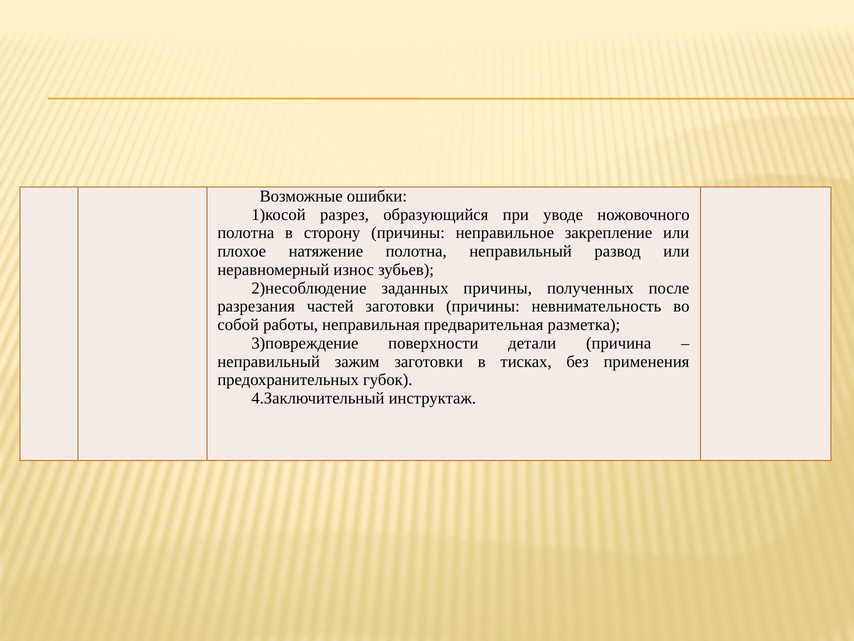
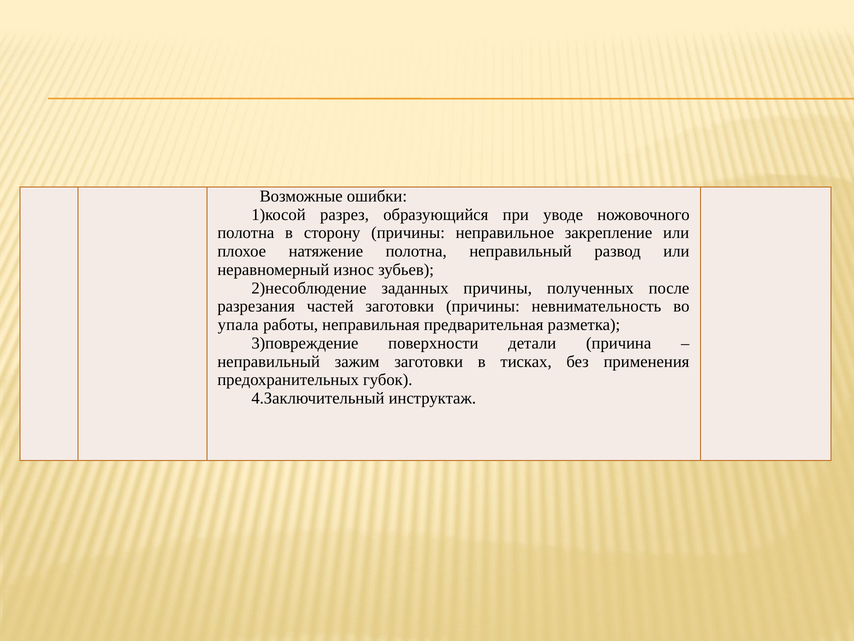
собой: собой -> упала (238, 325)
